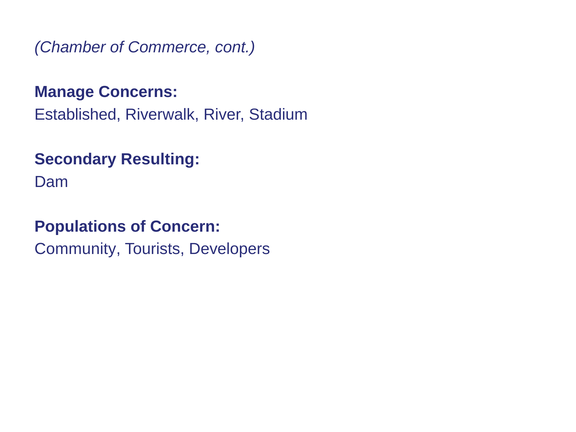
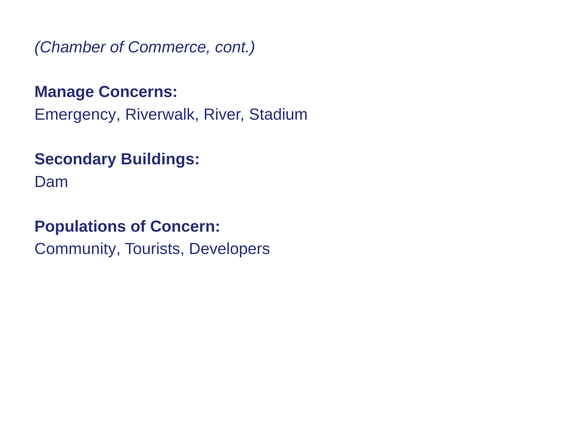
Established: Established -> Emergency (78, 114)
Resulting: Resulting -> Buildings (160, 159)
